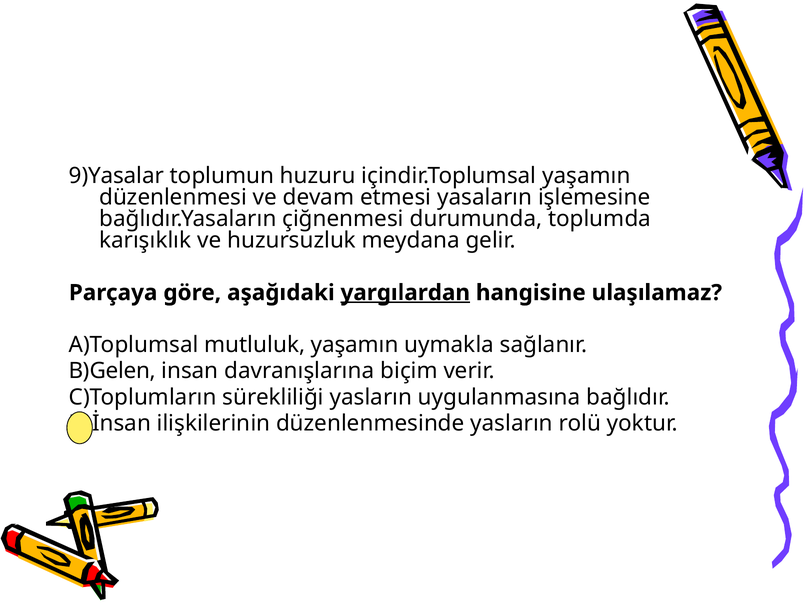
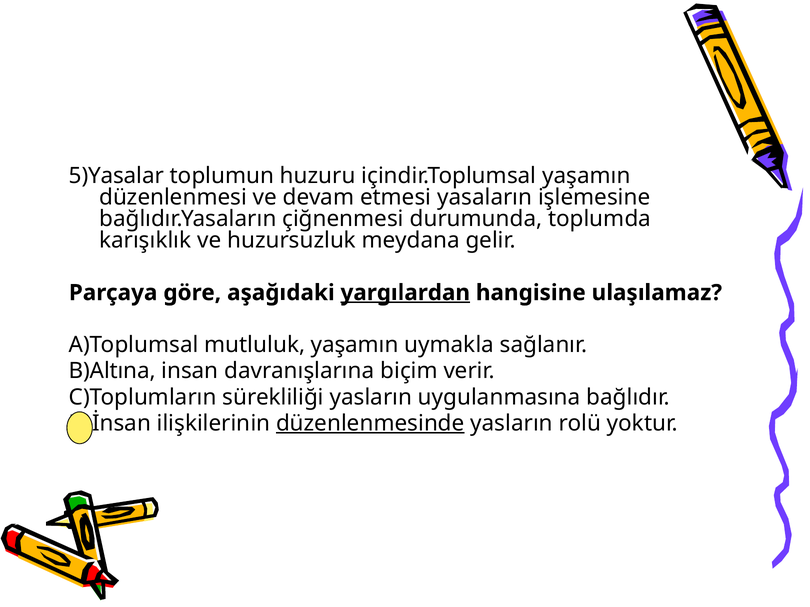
9)Yasalar: 9)Yasalar -> 5)Yasalar (116, 176)
B)Gelen: B)Gelen -> B)Altına (112, 371)
düzenlenmesinde underline: none -> present (370, 424)
